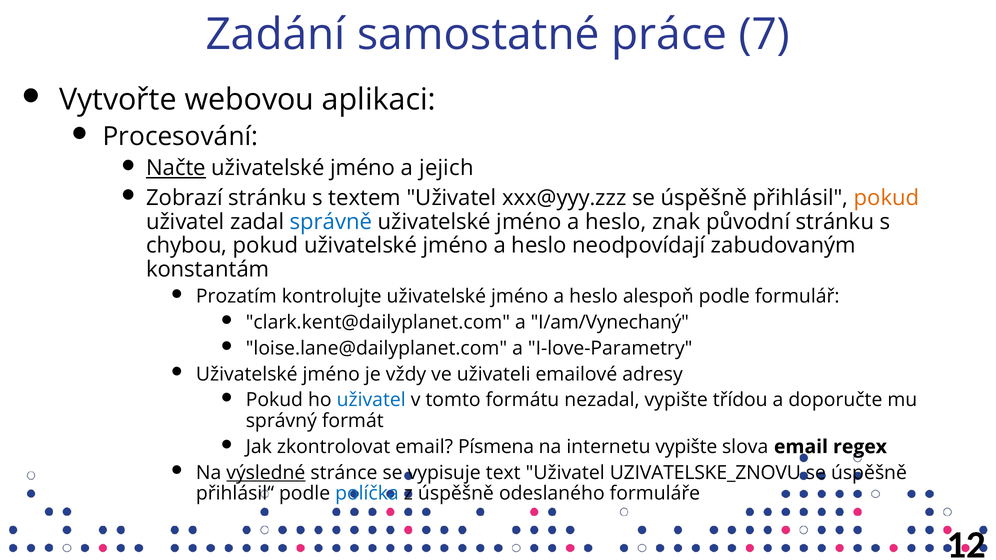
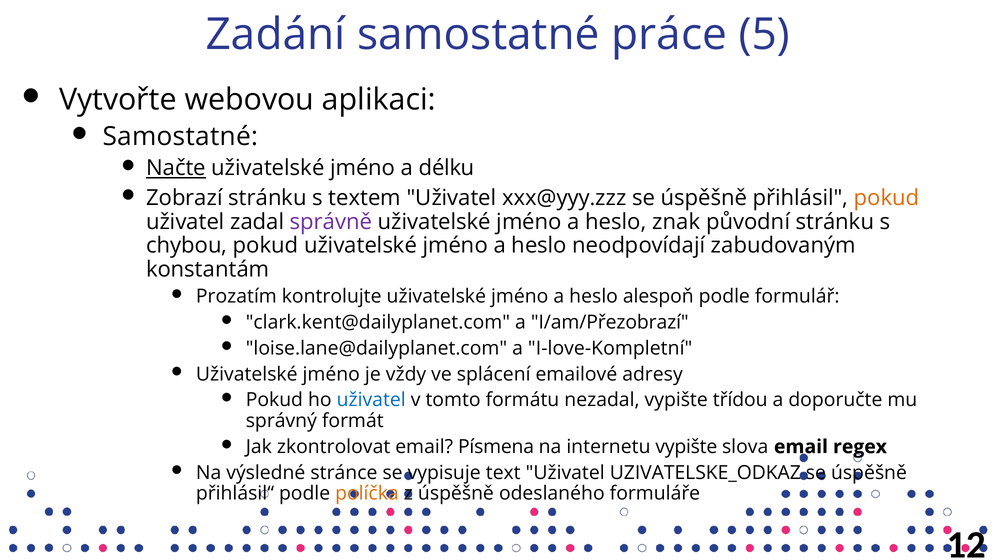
7: 7 -> 5 (764, 35)
Procesování: Procesování -> Samostatné (180, 137)
jejich: jejich -> délku (447, 168)
správně colour: blue -> purple (331, 222)
I/am/Vynechaný: I/am/Vynechaný -> I/am/Přezobrazí (610, 323)
I-love-Parametry: I-love-Parametry -> I-love-Kompletní (610, 348)
uživateli: uživateli -> splácení (494, 374)
výsledné underline: present -> none (266, 473)
UZIVATELSKE_ZNOVU: UZIVATELSKE_ZNOVU -> UZIVATELSKE_ODKAZ (705, 473)
políčka colour: blue -> orange (367, 494)
